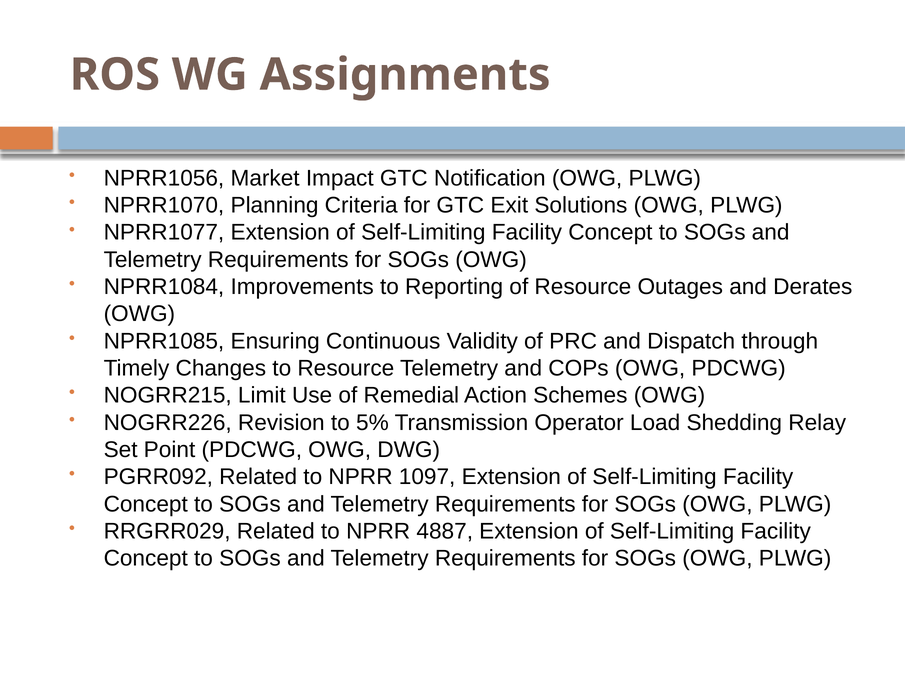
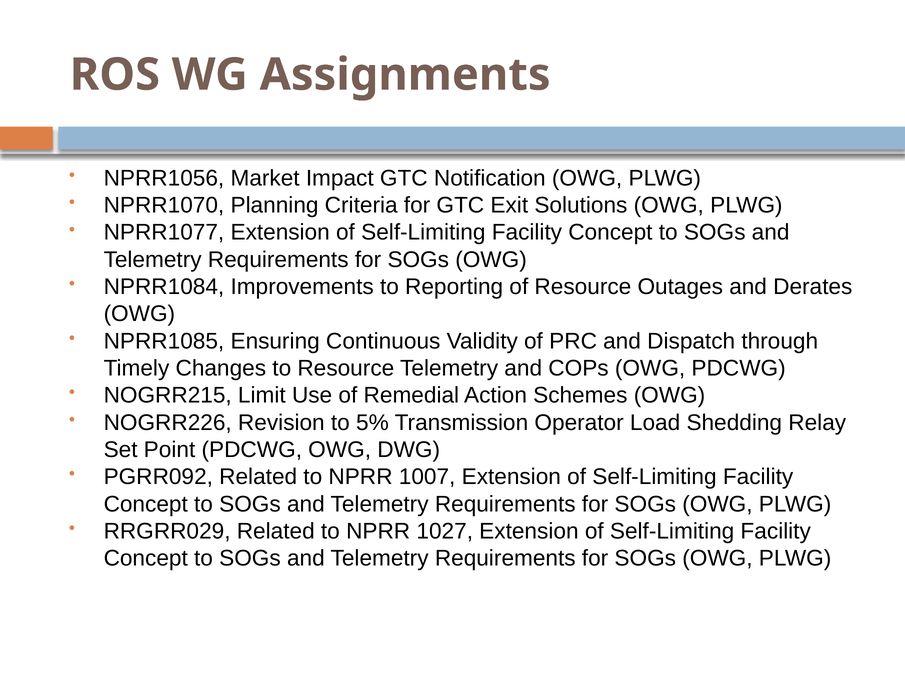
1097: 1097 -> 1007 (427, 477)
4887: 4887 -> 1027 (445, 531)
